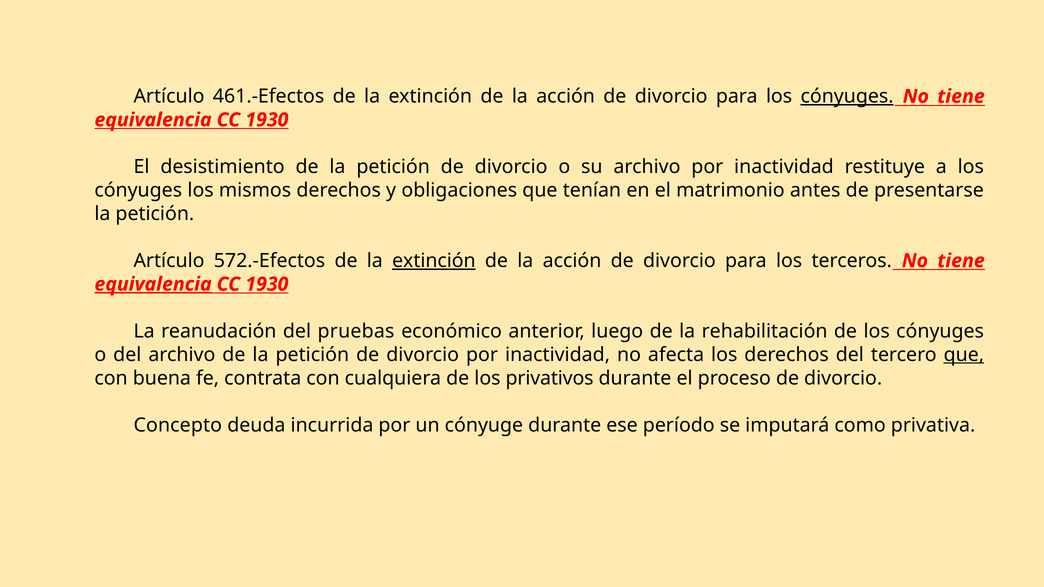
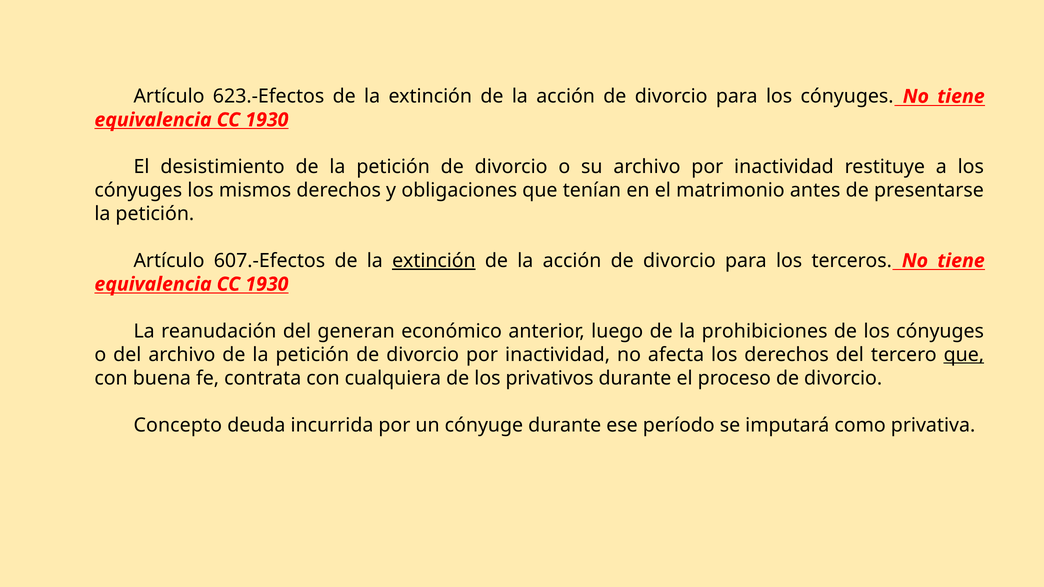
461.-Efectos: 461.-Efectos -> 623.-Efectos (269, 96)
cónyuges underline: present -> none (847, 96)
572.-Efectos: 572.-Efectos -> 607.-Efectos (269, 261)
equivalencia underline: present -> none (153, 284)
pruebas: pruebas -> generan (356, 331)
rehabilitación: rehabilitación -> prohibiciones (765, 331)
